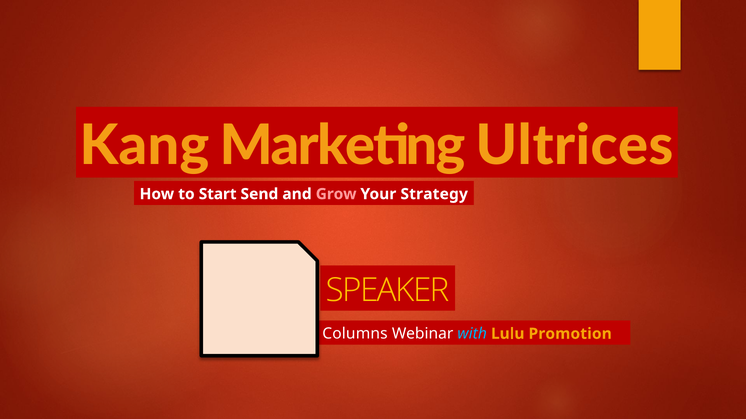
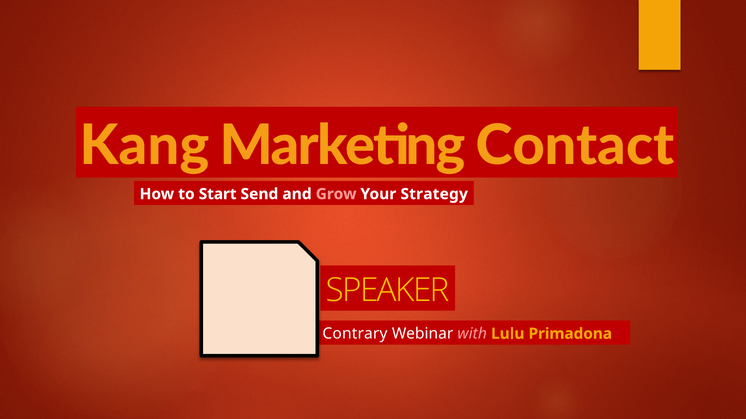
Ultrices: Ultrices -> Contact (575, 146)
Columns: Columns -> Contrary (355, 334)
with colour: light blue -> pink (472, 334)
Promotion: Promotion -> Primadona (570, 334)
